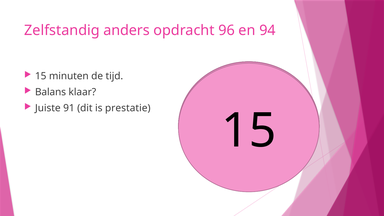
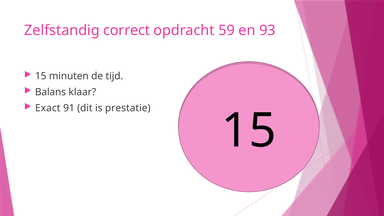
anders: anders -> correct (127, 30)
96: 96 -> 59 (227, 30)
94: 94 -> 93 (267, 30)
Juiste: Juiste -> Exact (48, 108)
